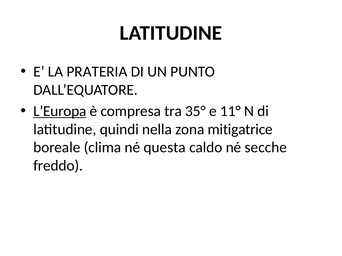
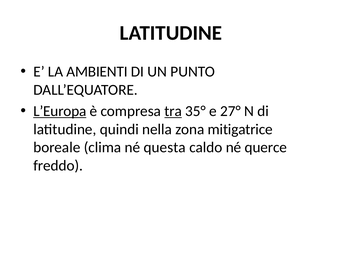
PRATERIA: PRATERIA -> AMBIENTI (97, 72)
tra underline: none -> present (173, 111)
11°: 11° -> 27° (230, 111)
secche: secche -> querce (266, 148)
